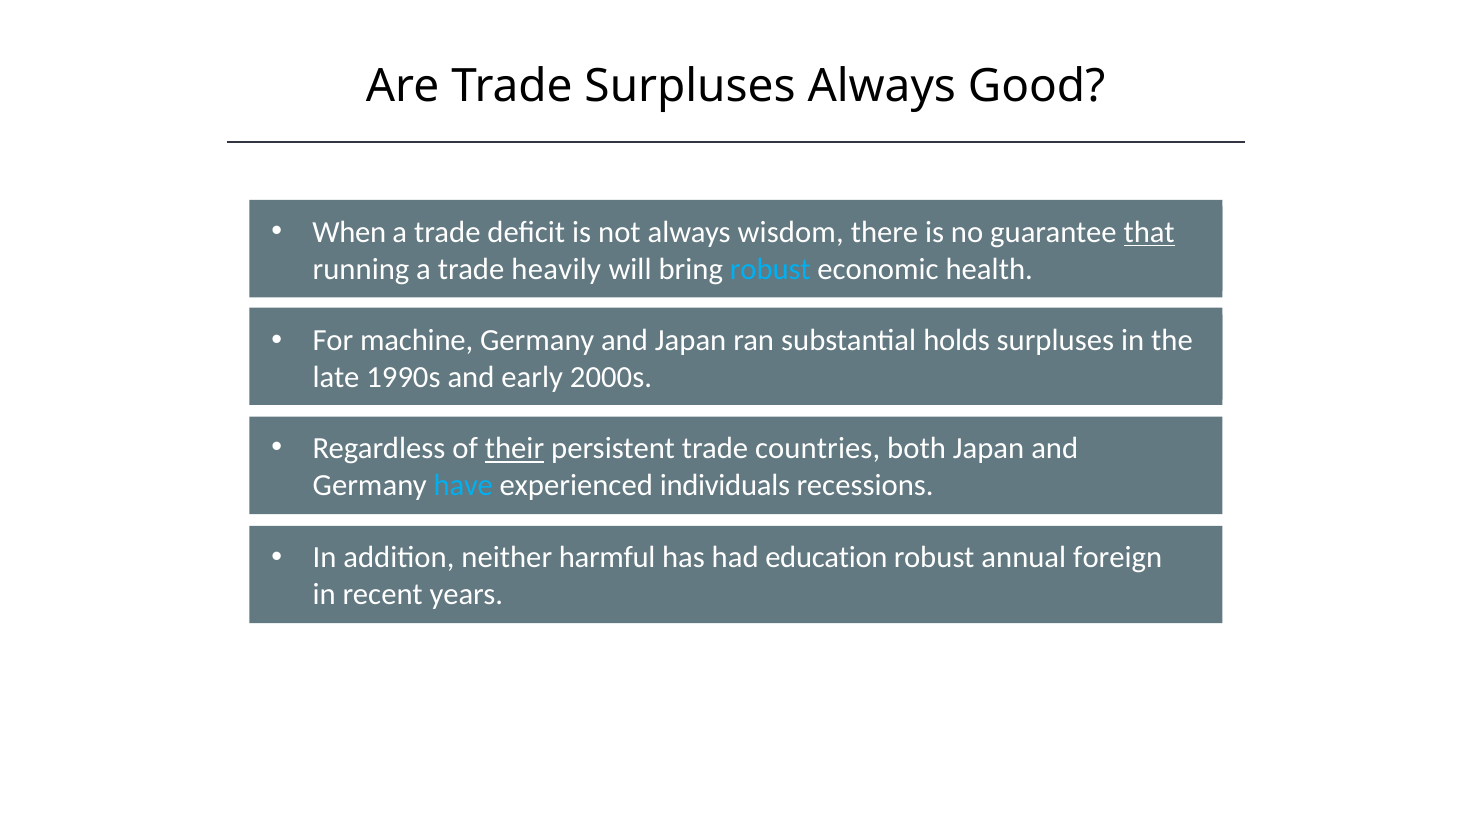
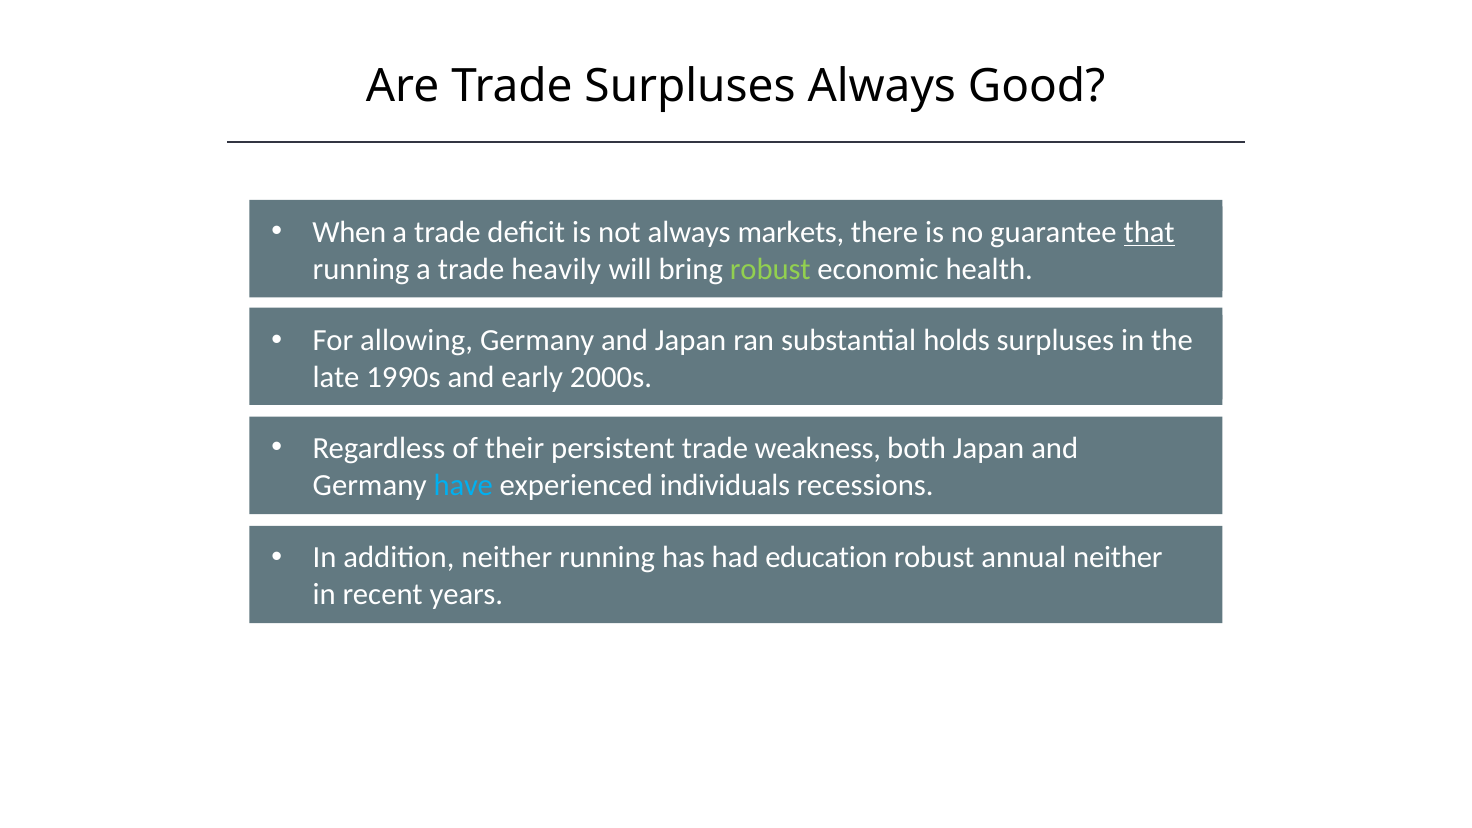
wisdom: wisdom -> markets (791, 232)
robust colour: light blue -> light green (770, 269)
machine: machine -> allowing (417, 341)
their underline: present -> none (514, 449)
countries: countries -> weakness (818, 449)
neither harmful: harmful -> running (607, 558)
annual foreign: foreign -> neither (1118, 558)
